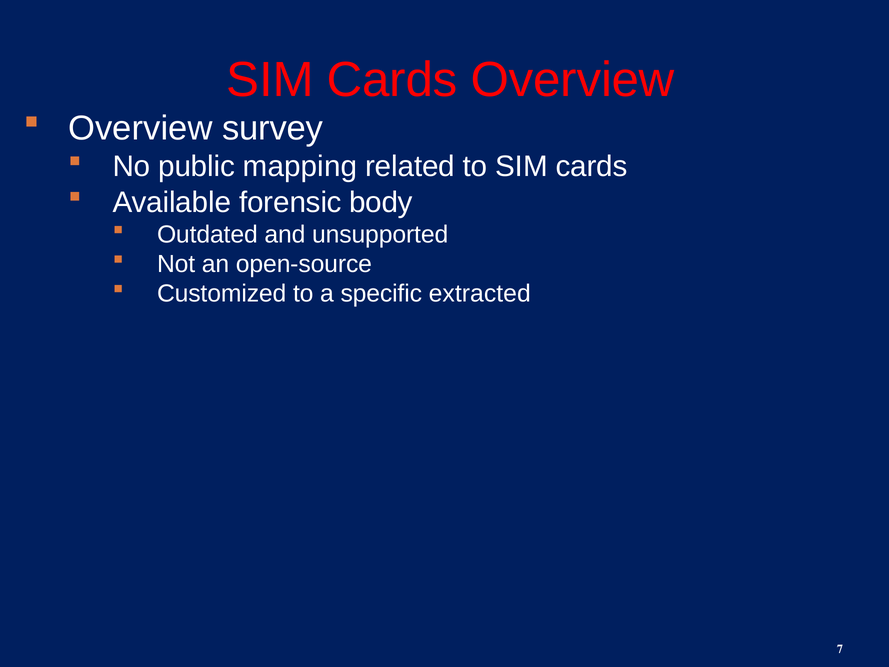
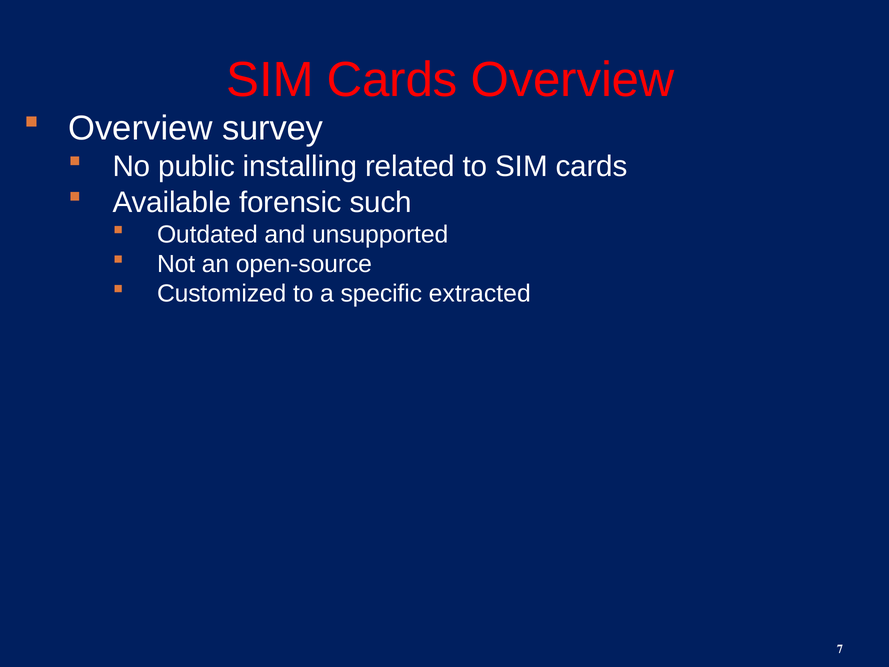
mapping: mapping -> installing (300, 167)
body: body -> such (381, 202)
